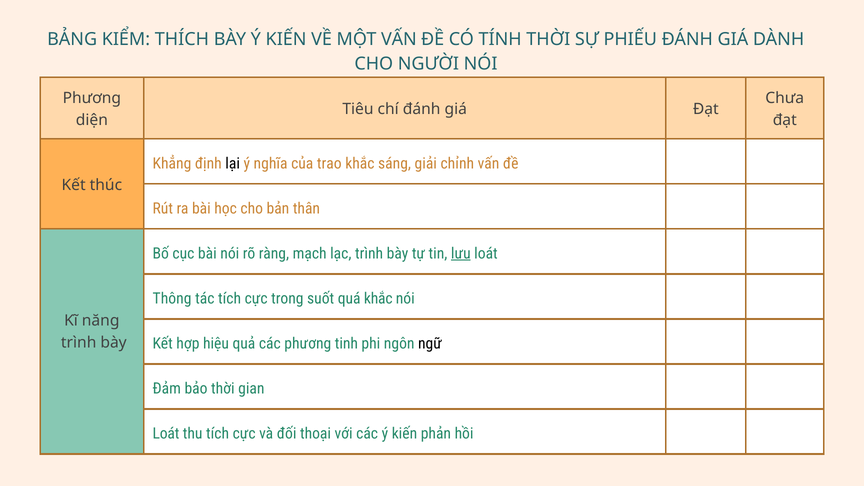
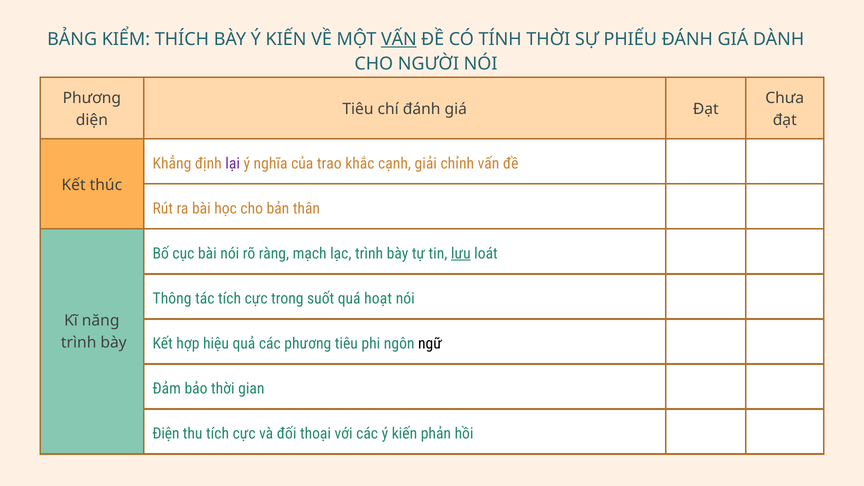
VẤN underline: none -> present (399, 39)
lại colour: black -> purple (233, 163)
sáng: sáng -> cạnh (395, 163)
quá khắc: khắc -> hoạt (378, 298)
phương tinh: tinh -> tiêu (346, 343)
Loát: Loát -> Điện (166, 433)
